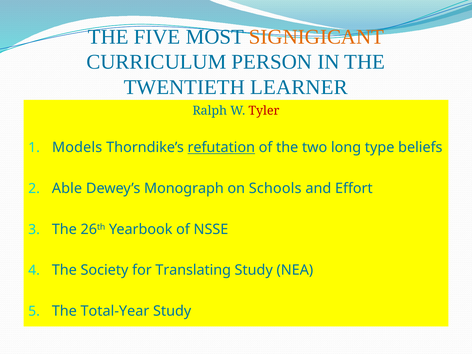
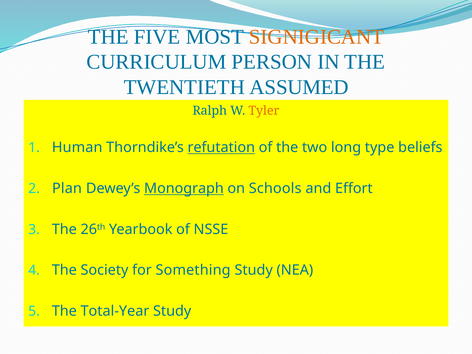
LEARNER: LEARNER -> ASSUMED (299, 87)
Tyler colour: red -> orange (264, 111)
Models: Models -> Human (77, 148)
Able: Able -> Plan (67, 188)
Monograph underline: none -> present (184, 188)
Translating: Translating -> Something (193, 270)
